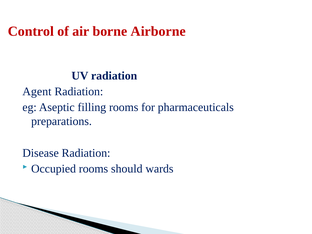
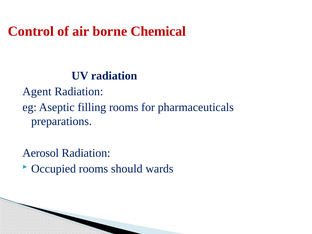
Airborne: Airborne -> Chemical (158, 31)
Disease: Disease -> Aerosol (41, 153)
